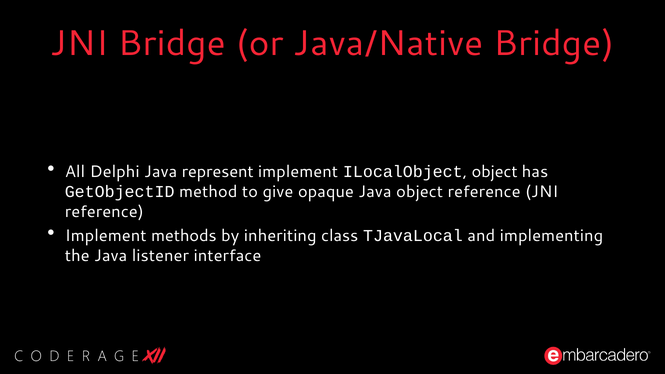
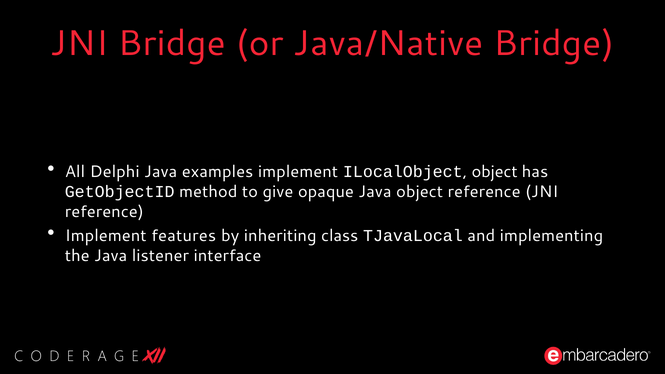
represent: represent -> examples (218, 172)
methods: methods -> features (184, 236)
